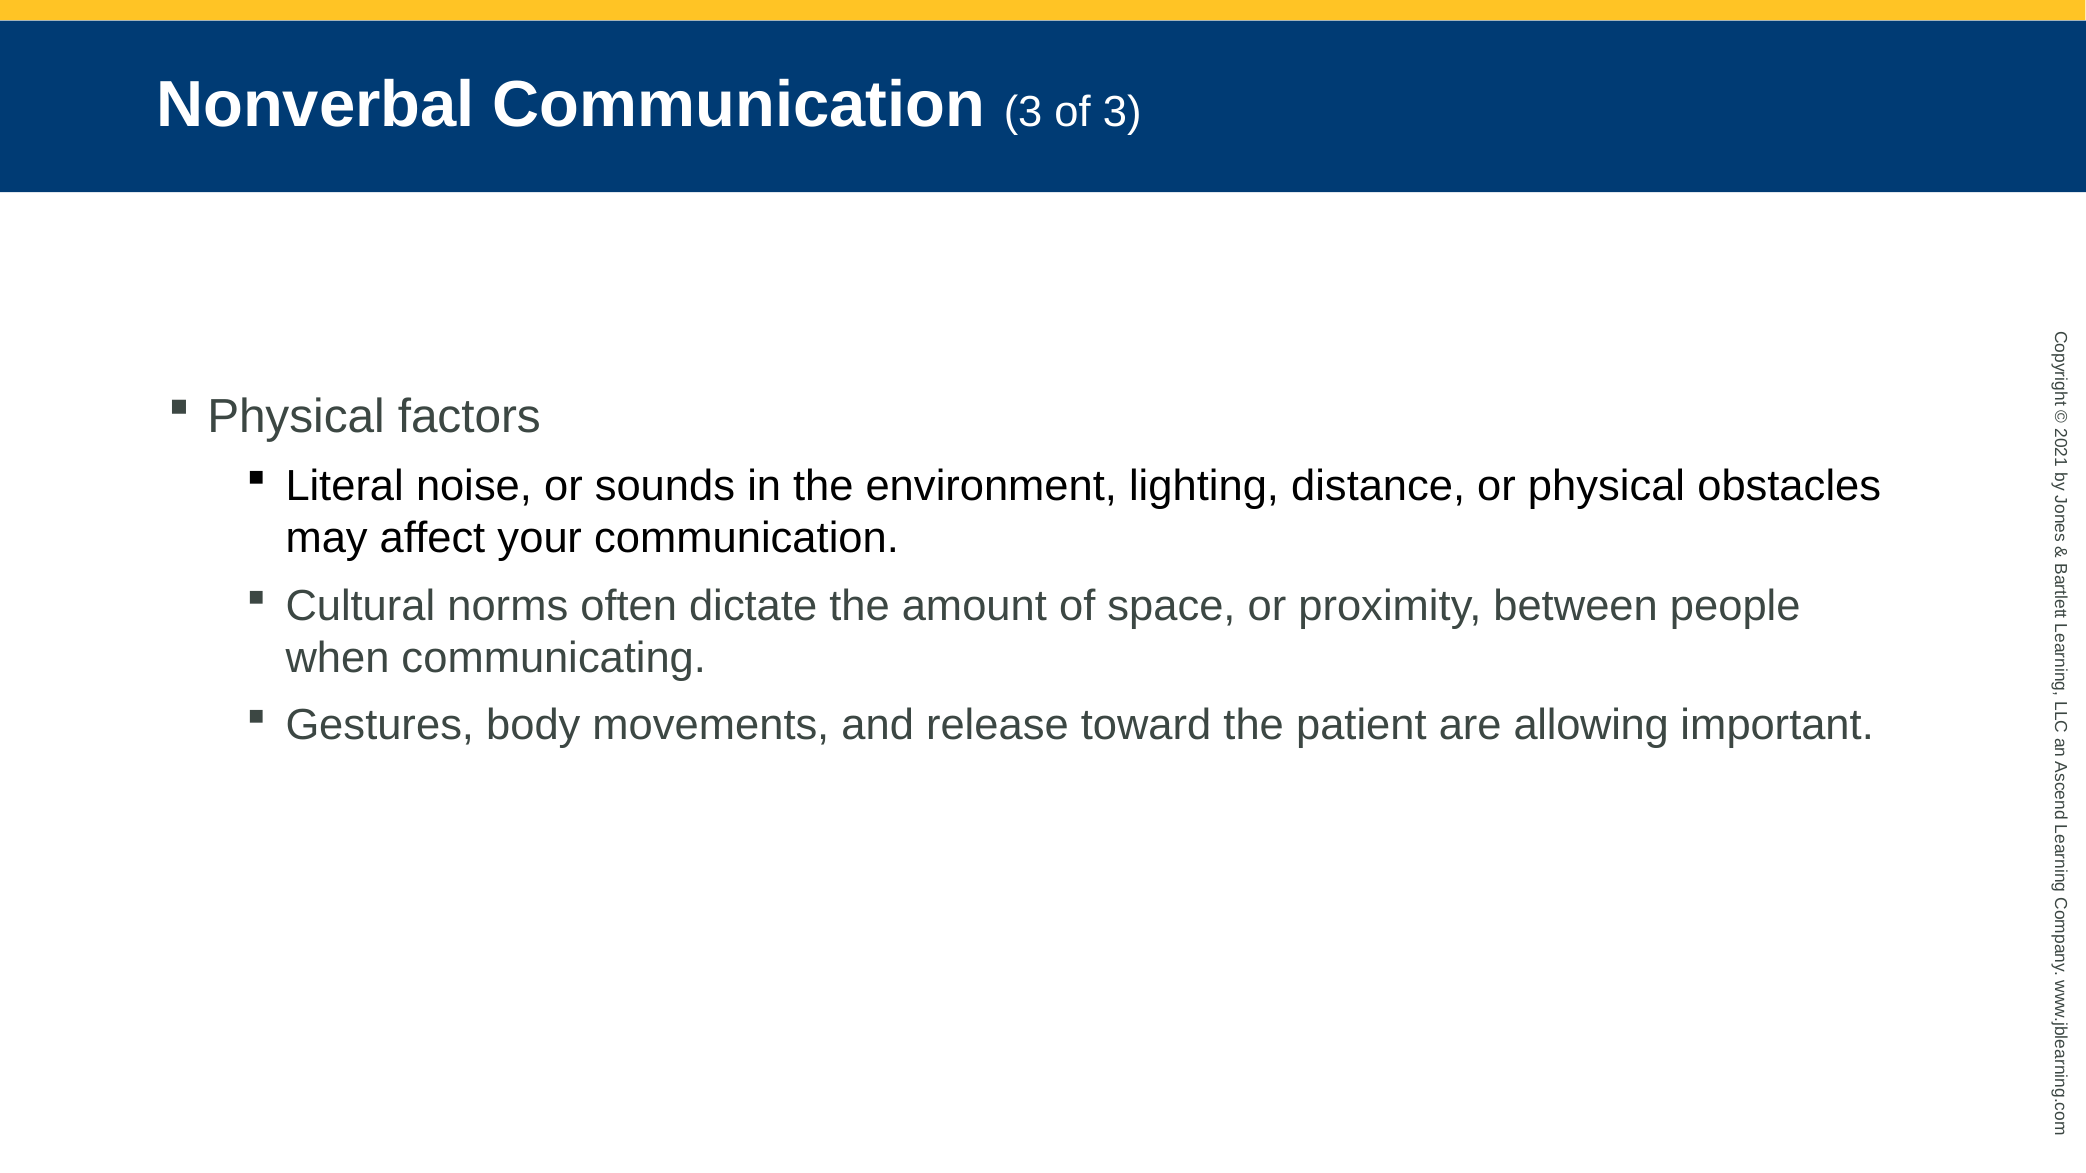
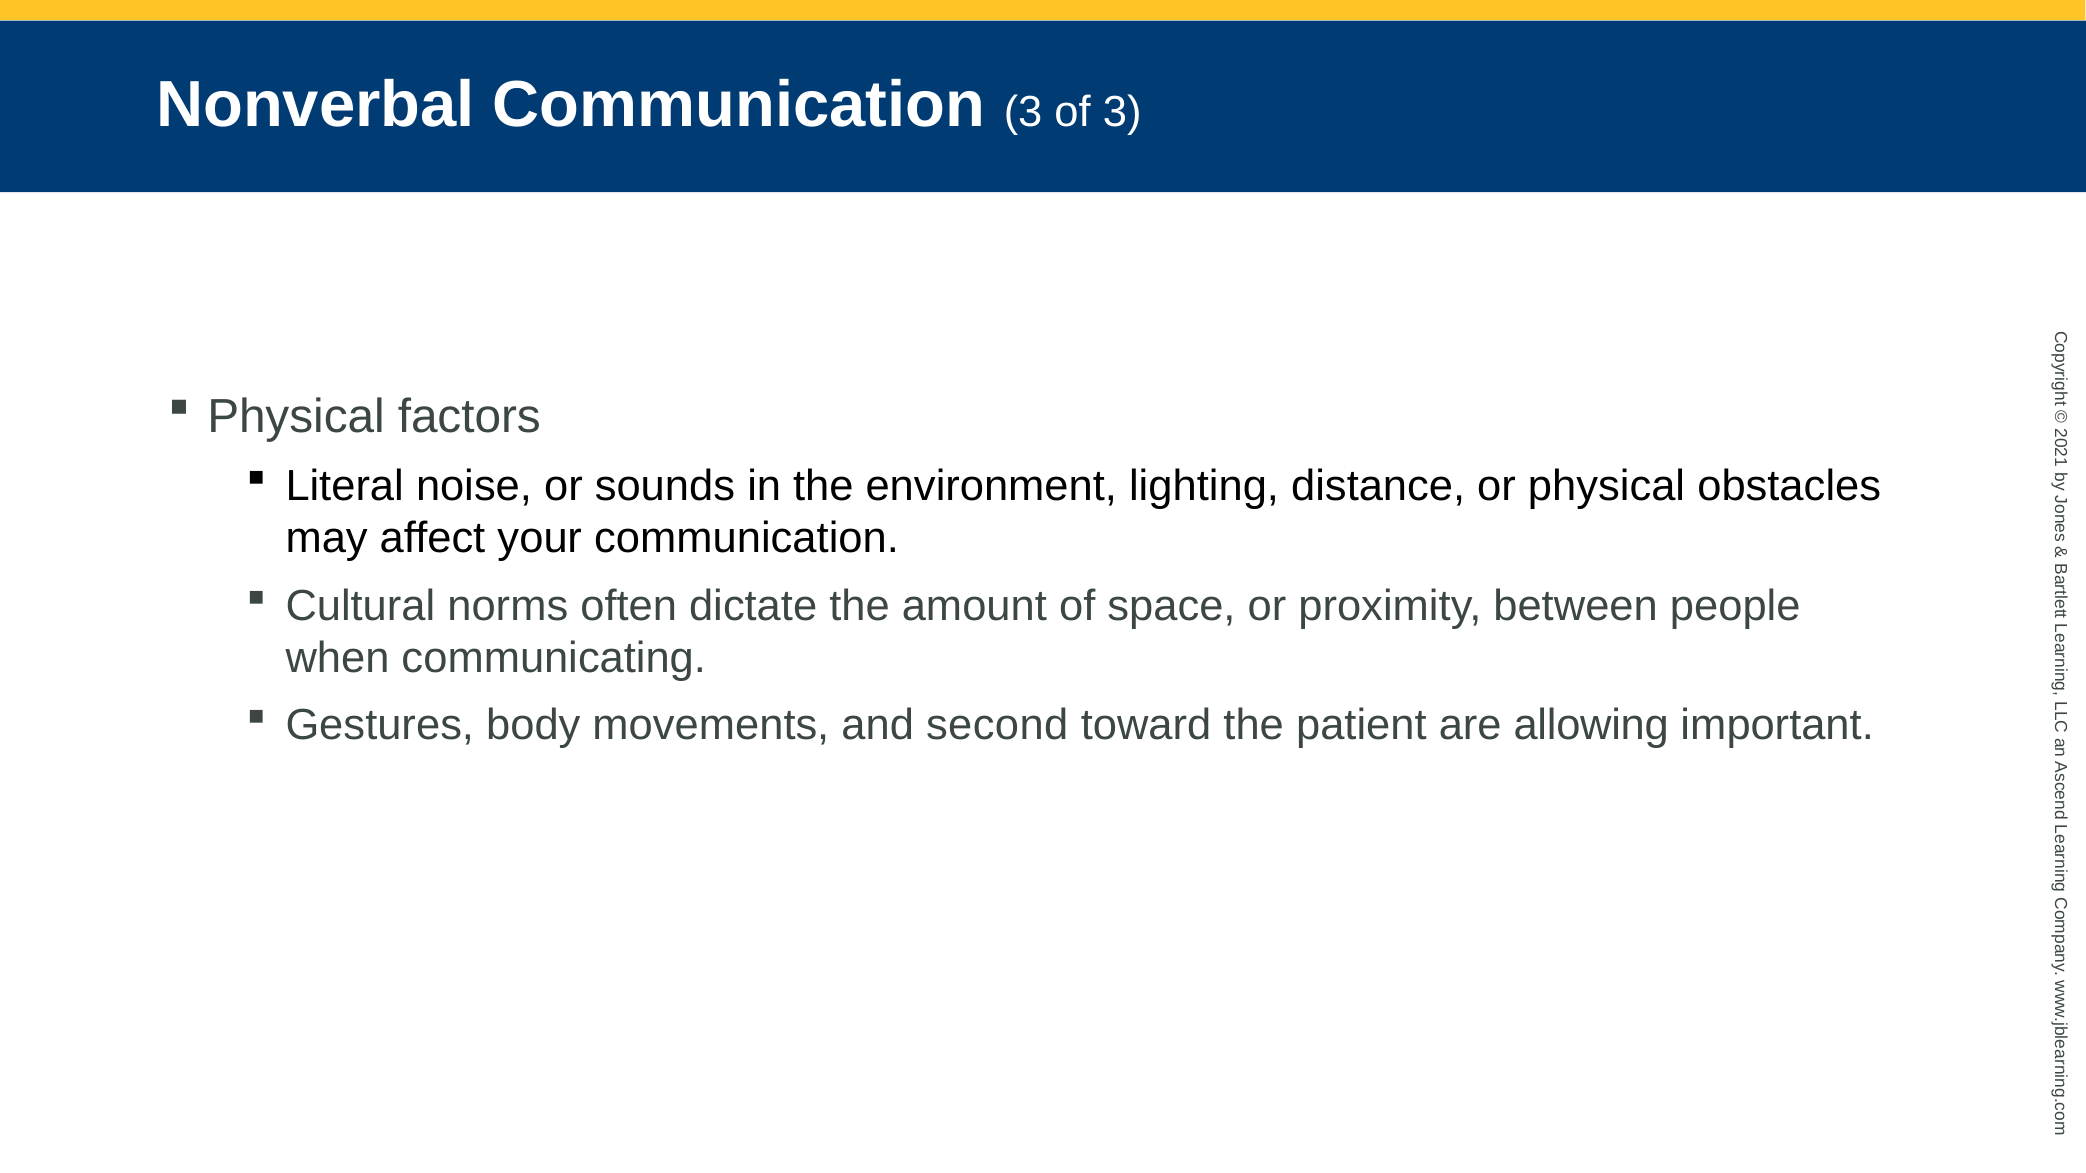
release: release -> second (997, 726)
